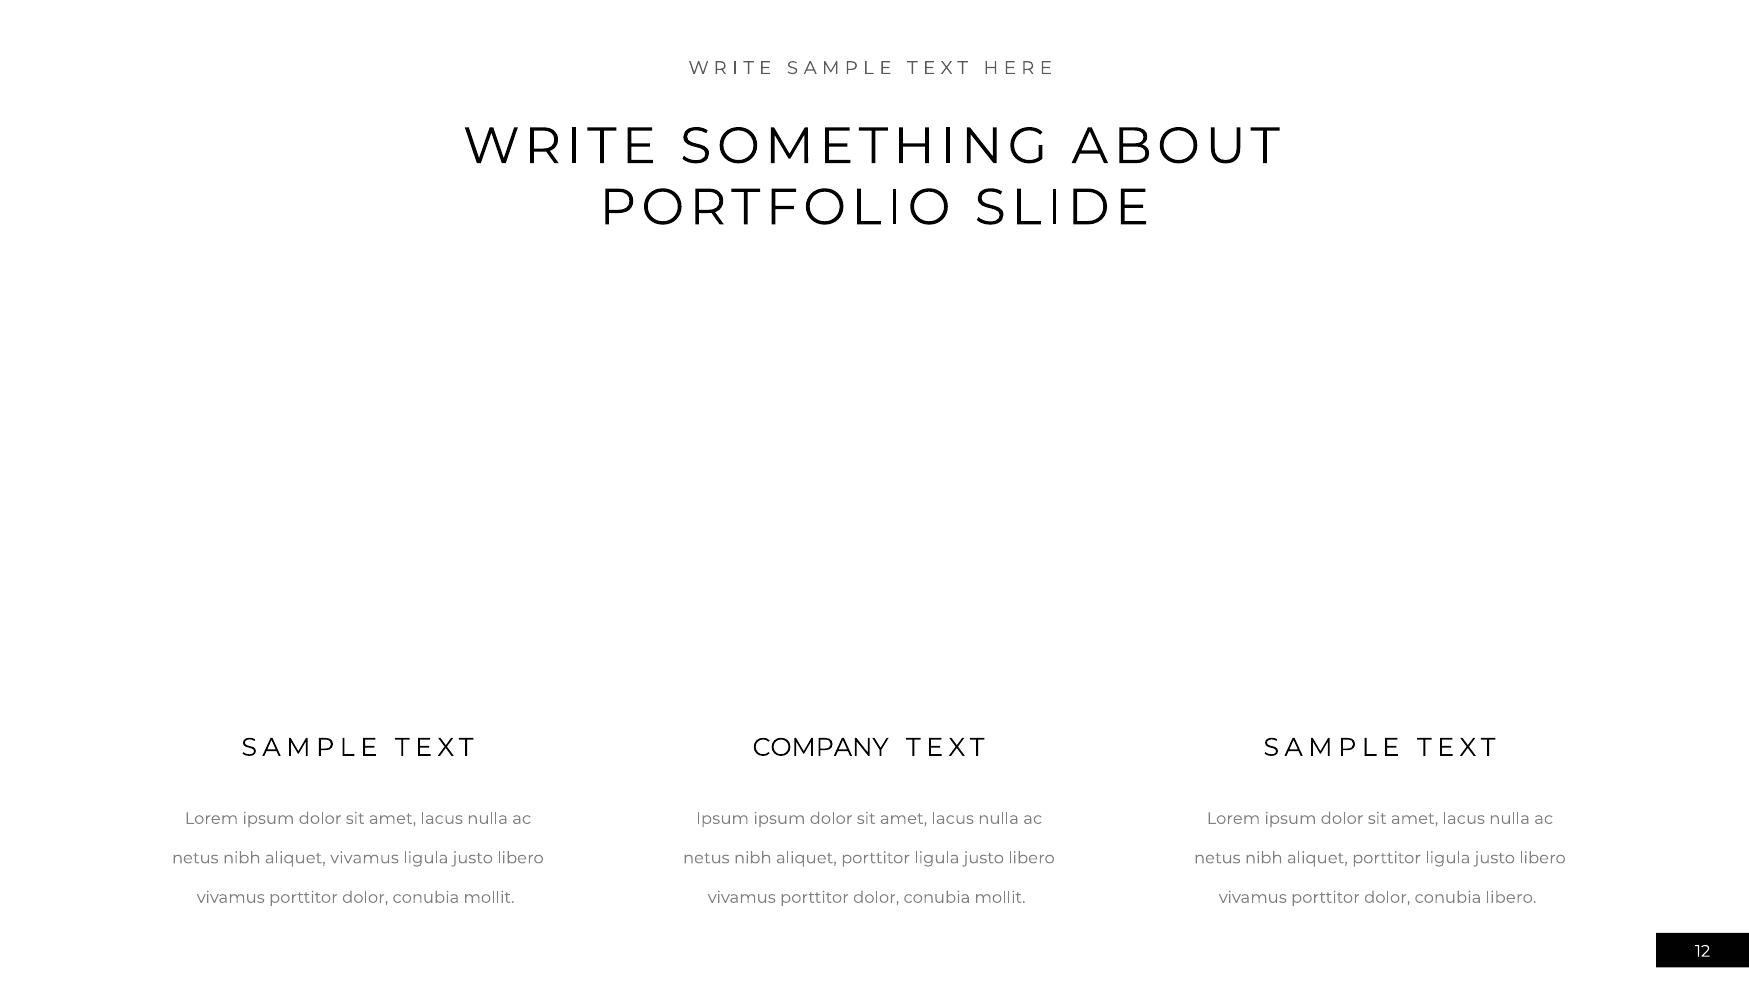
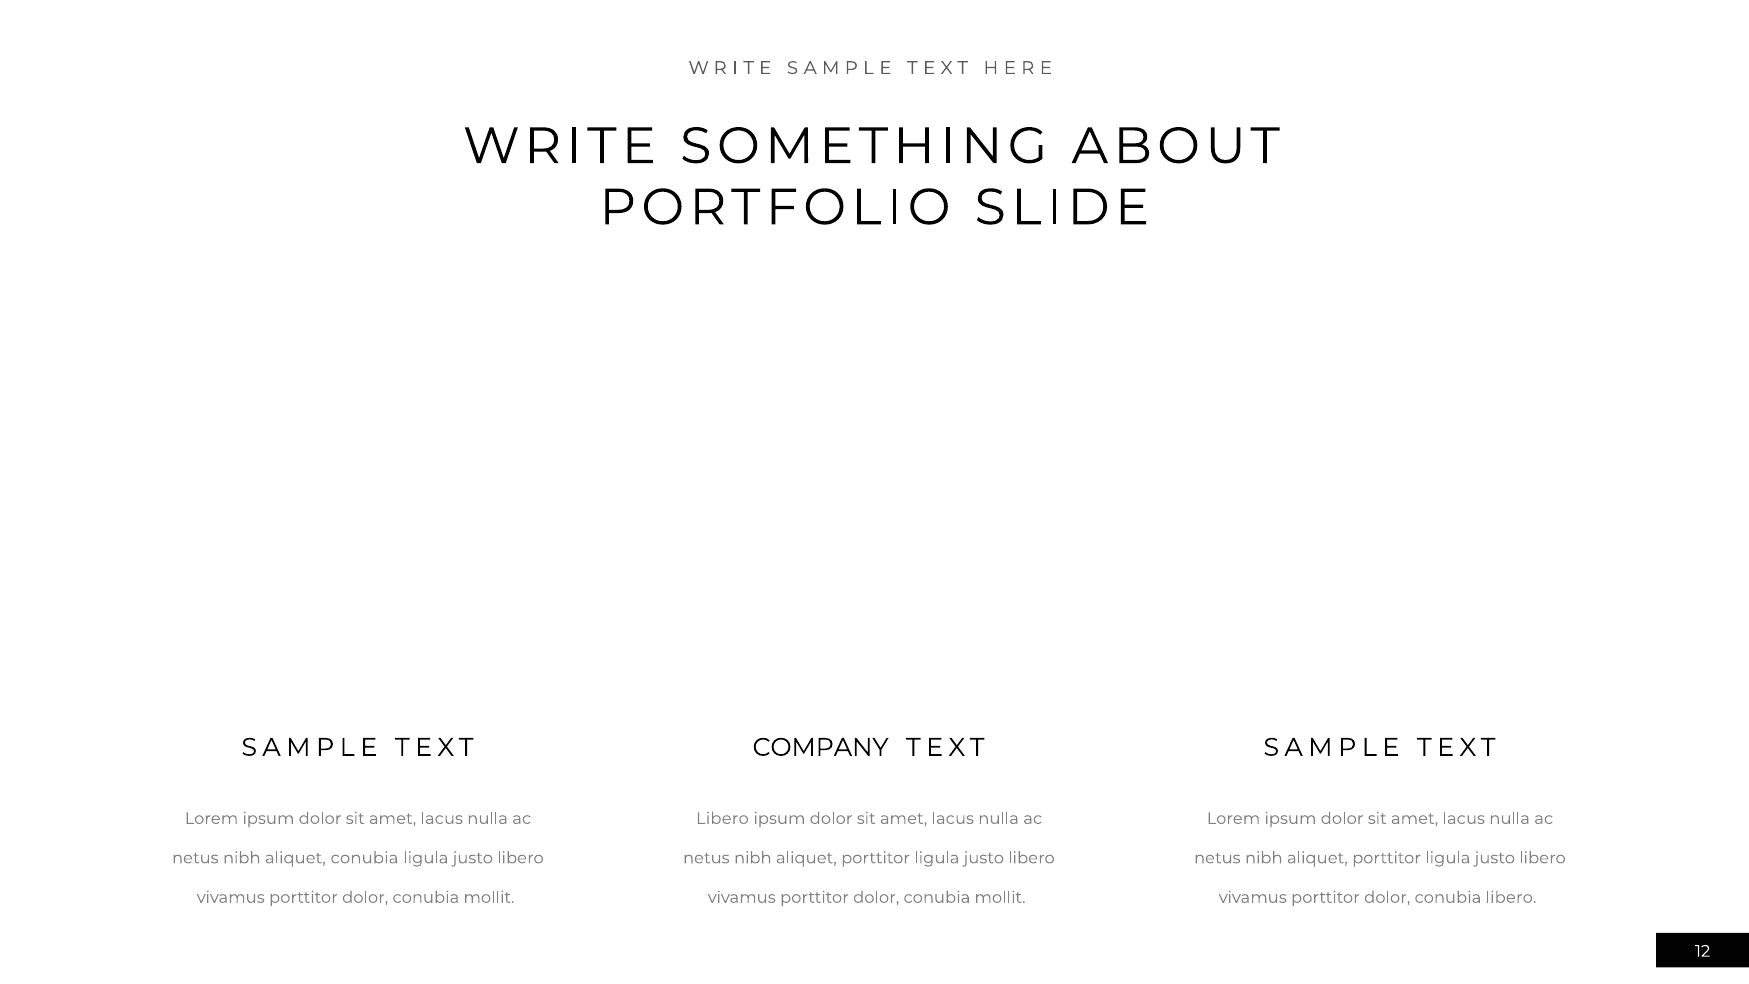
Ipsum: Ipsum -> Libero (722, 818)
aliquet vivamus: vivamus -> conubia (364, 858)
